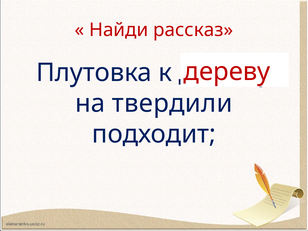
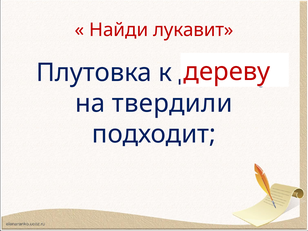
рассказ: рассказ -> лукавит (193, 30)
